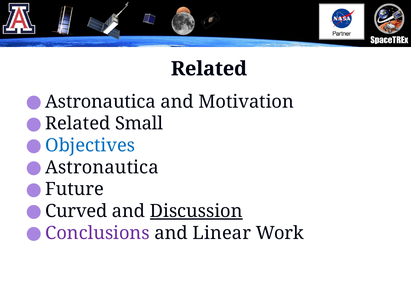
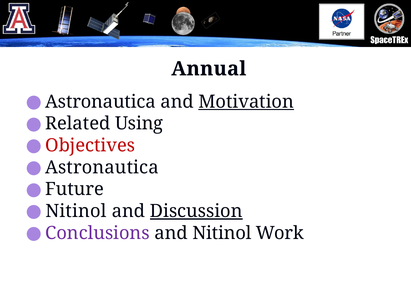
Related: Related -> Annual (209, 69)
Motivation underline: none -> present (246, 102)
Small: Small -> Using (139, 124)
Objectives colour: blue -> red (90, 146)
Curved: Curved -> Nitinol (76, 211)
and Linear: Linear -> Nitinol (222, 233)
